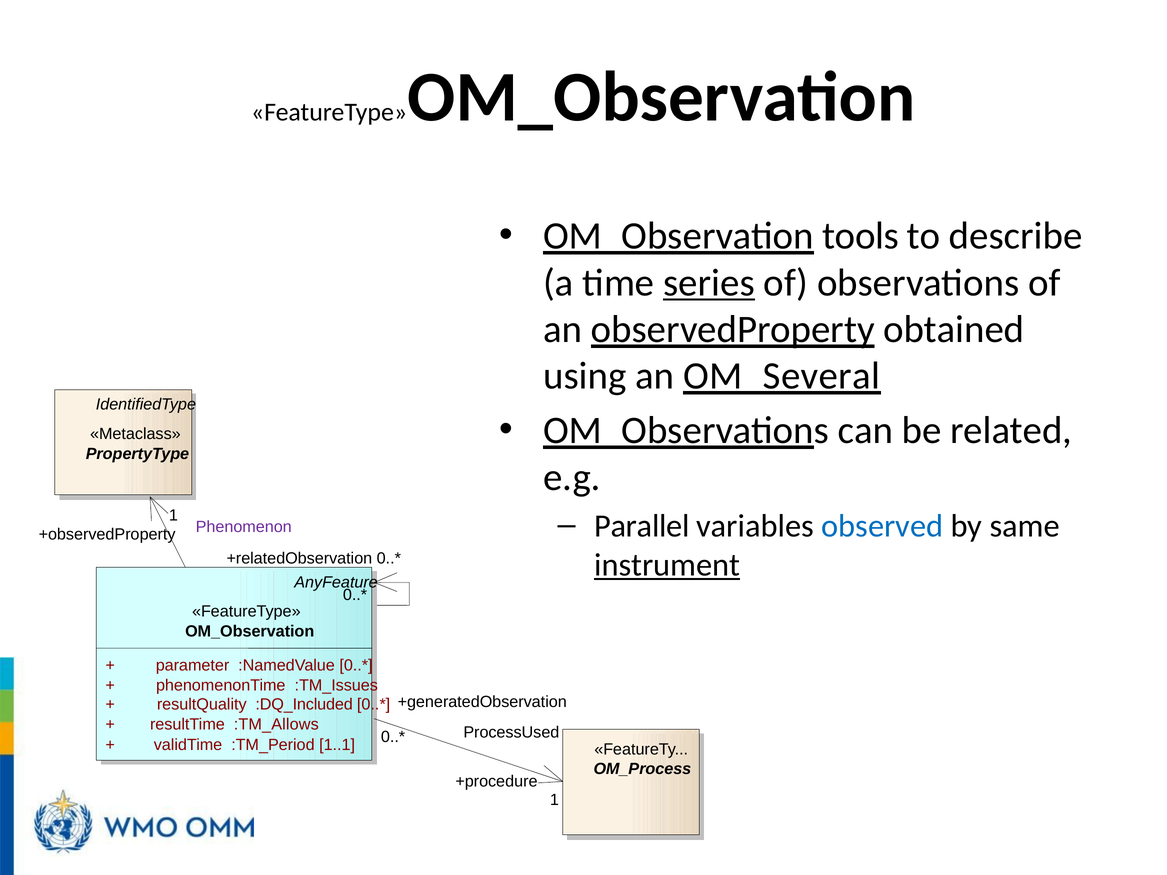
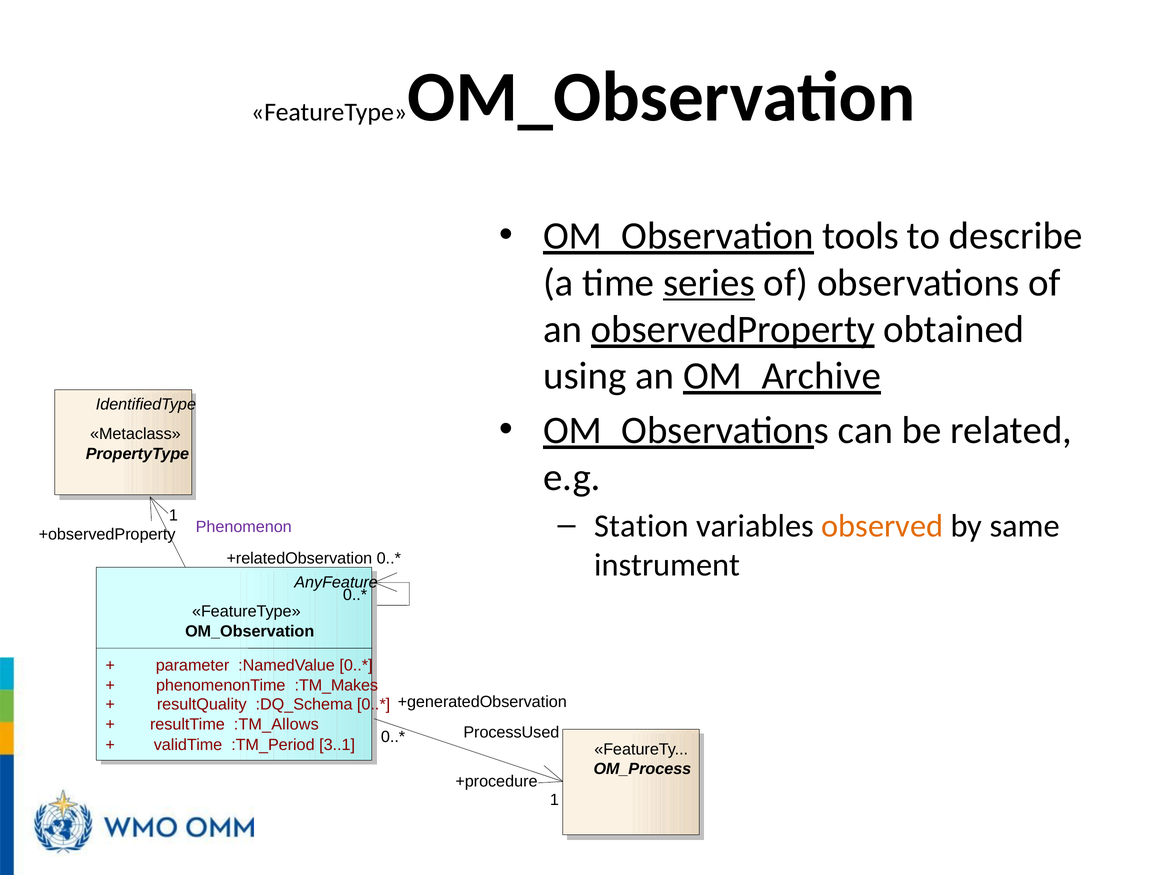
OM_Several: OM_Several -> OM_Archive (782, 376)
Parallel: Parallel -> Station (642, 526)
observed colour: blue -> orange (882, 526)
instrument underline: present -> none (667, 565)
:TM_Issues: :TM_Issues -> :TM_Makes (336, 685)
:DQ_Included: :DQ_Included -> :DQ_Schema (304, 705)
1..1: 1..1 -> 3..1 (337, 745)
